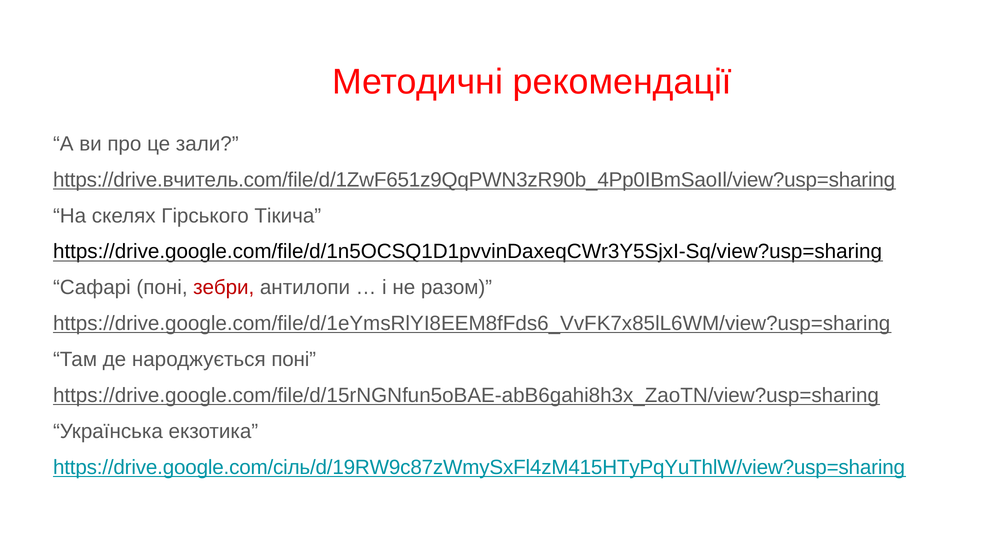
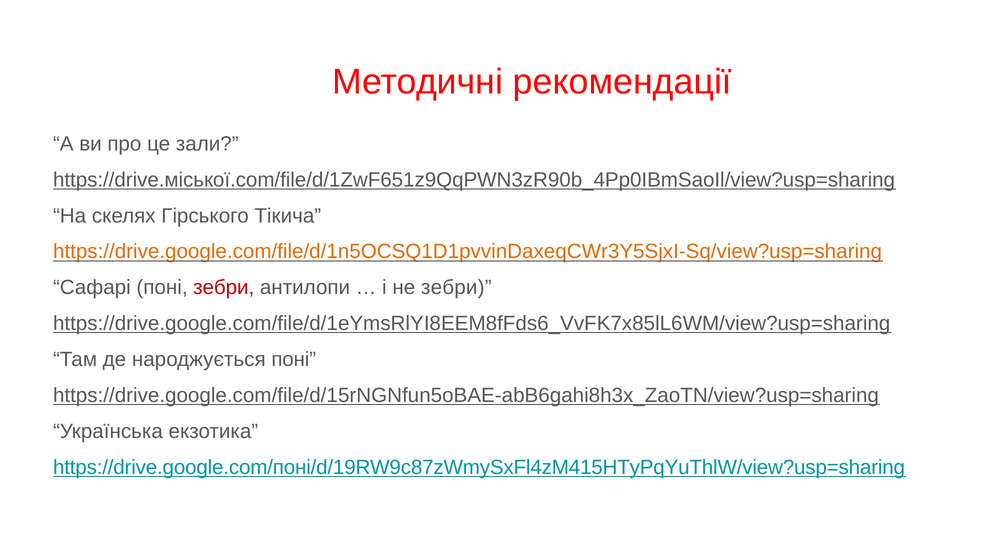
https://drive.вчитель.com/file/d/1ZwF651z9QqPWN3zR90b_4Pp0IBmSaoIl/view?usp=sharing: https://drive.вчитель.com/file/d/1ZwF651z9QqPWN3zR90b_4Pp0IBmSaoIl/view?usp=sharing -> https://drive.міської.com/file/d/1ZwF651z9QqPWN3zR90b_4Pp0IBmSaoIl/view?usp=sharing (474, 180)
https://drive.google.com/file/d/1n5OCSQ1D1pvvinDaxeqCWr3Y5SjxI-Sq/view?usp=sharing colour: black -> orange (468, 252)
не разом: разом -> зебри (456, 288)
https://drive.google.com/сіль/d/19RW9c87zWmySxFl4zM415HTyPqYuThlW/view?usp=sharing: https://drive.google.com/сіль/d/19RW9c87zWmySxFl4zM415HTyPqYuThlW/view?usp=sharing -> https://drive.google.com/поні/d/19RW9c87zWmySxFl4zM415HTyPqYuThlW/view?usp=sharing (479, 467)
